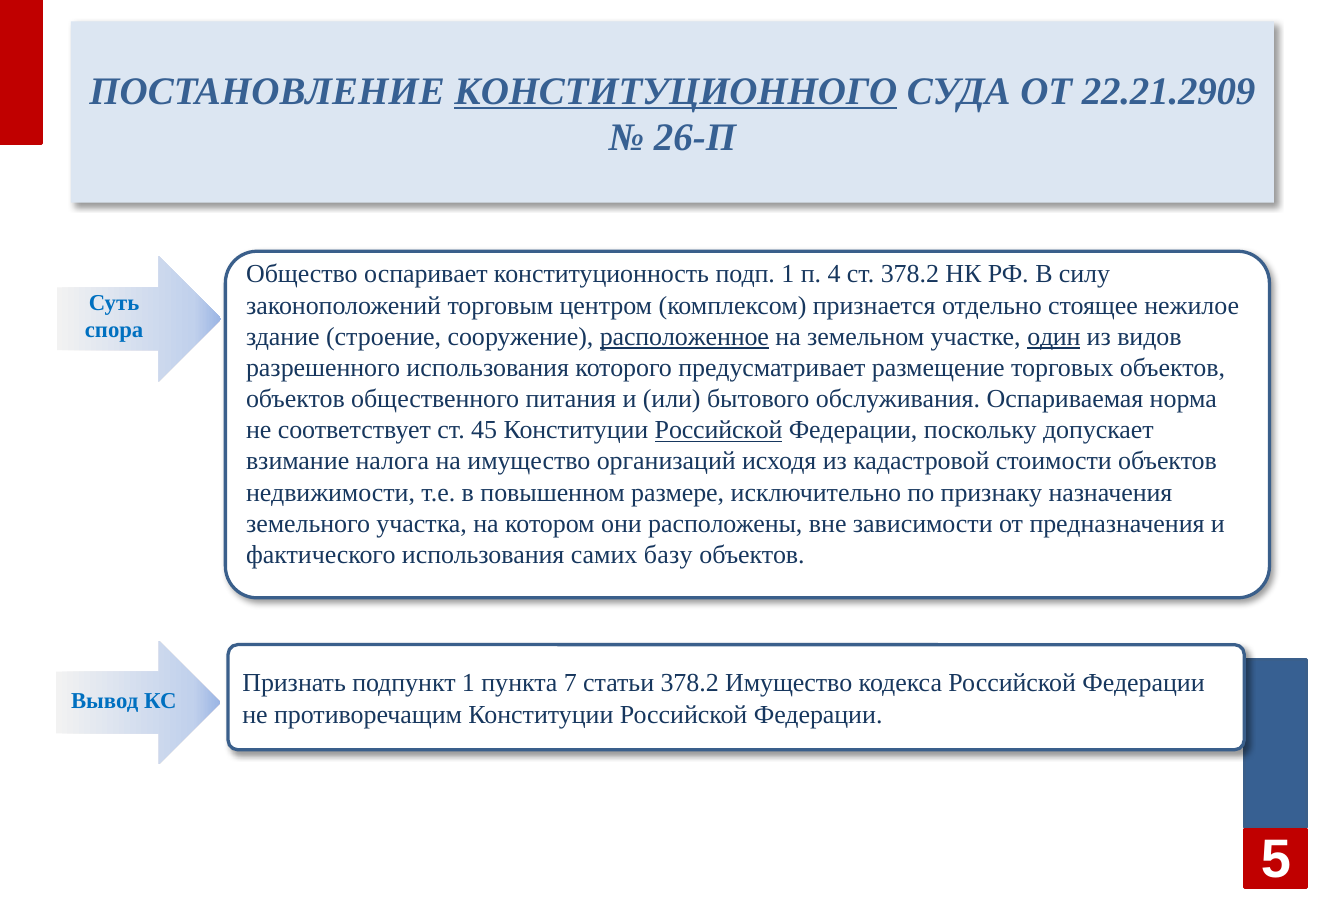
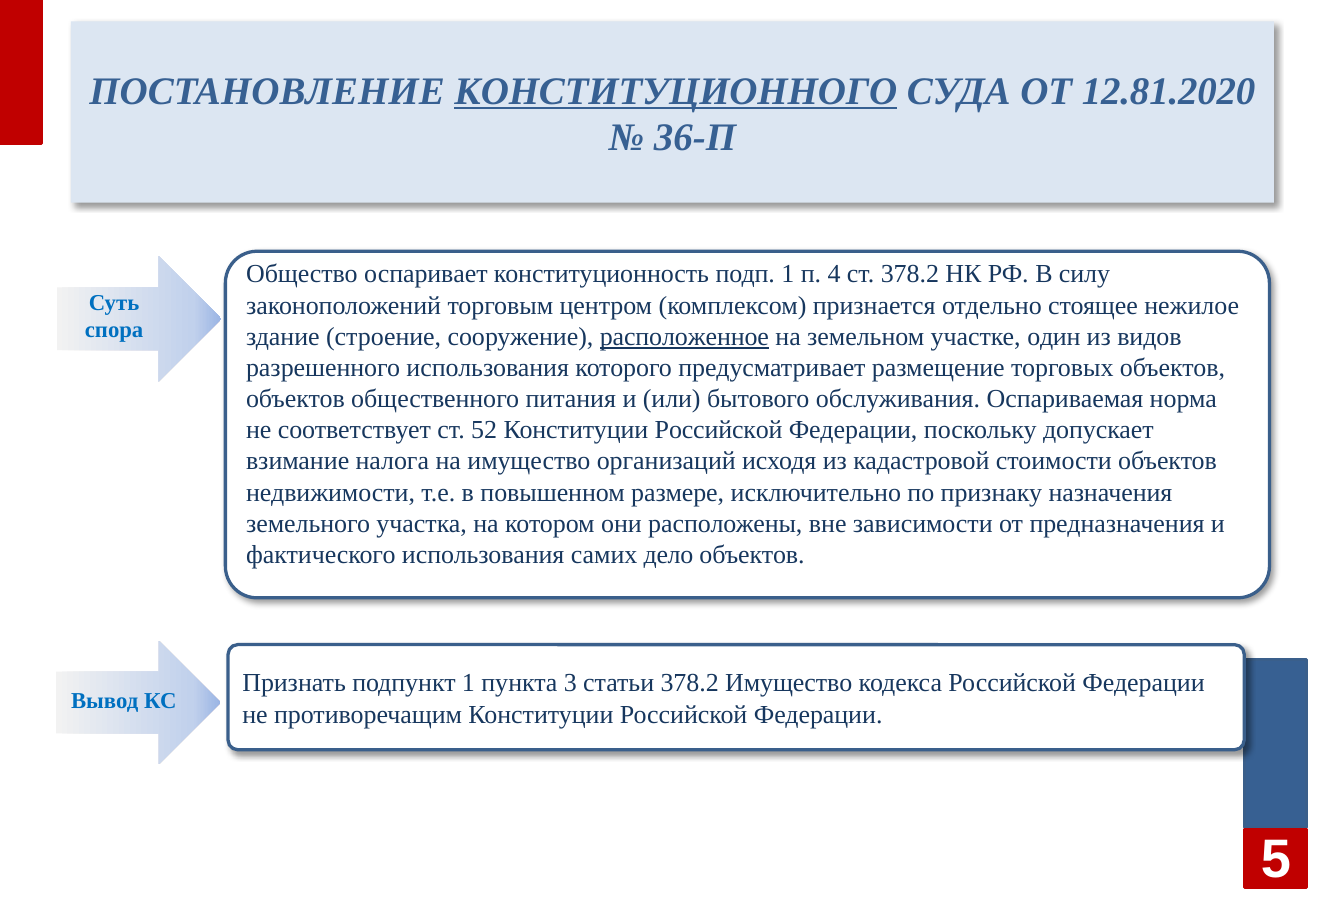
22.21.2909: 22.21.2909 -> 12.81.2020 (1169, 91)
26-П: 26-П -> 36-П (695, 138)
один underline: present -> none (1054, 337)
45: 45 -> 52 (484, 430)
Российской underline: present -> none (719, 430)
базу: базу -> дело (668, 555)
7: 7 -> 3 (570, 683)
